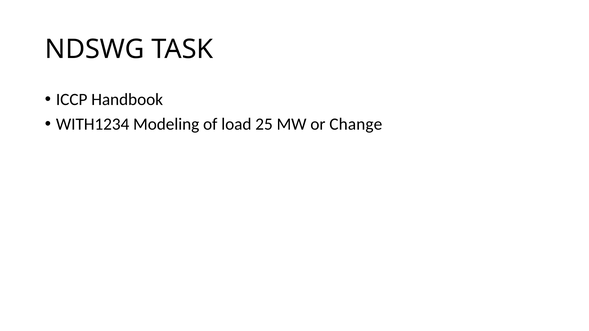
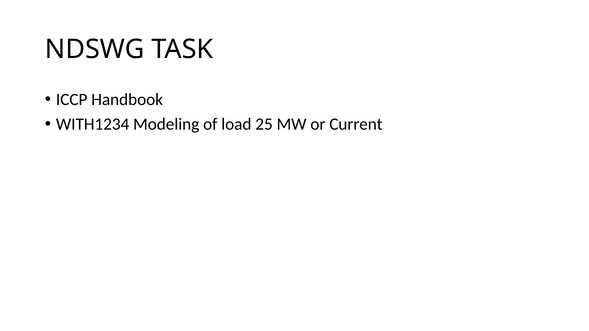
Change: Change -> Current (356, 124)
